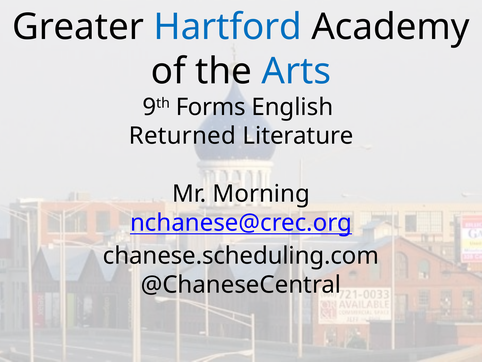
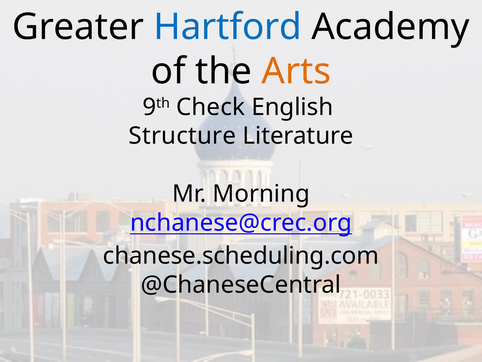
Arts colour: blue -> orange (296, 71)
Forms: Forms -> Check (211, 107)
Returned: Returned -> Structure (182, 136)
